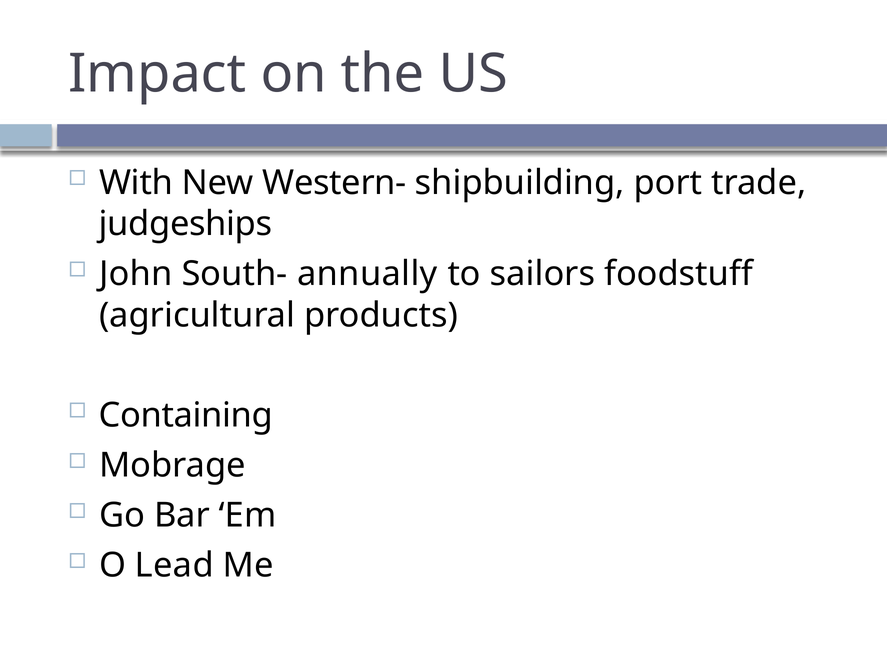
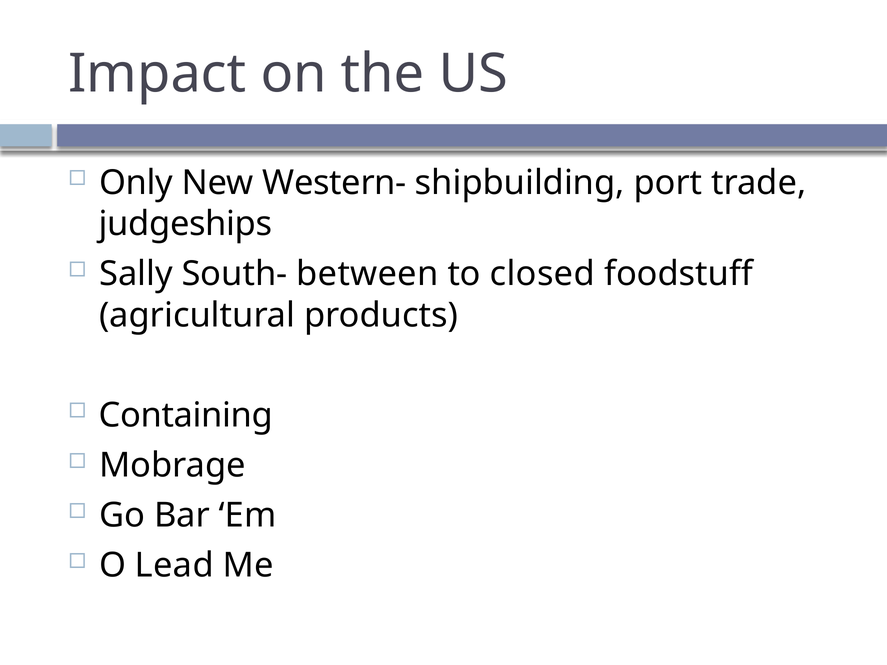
With: With -> Only (136, 183)
John: John -> Sally (136, 274)
annually: annually -> between (367, 274)
sailors: sailors -> closed (542, 274)
